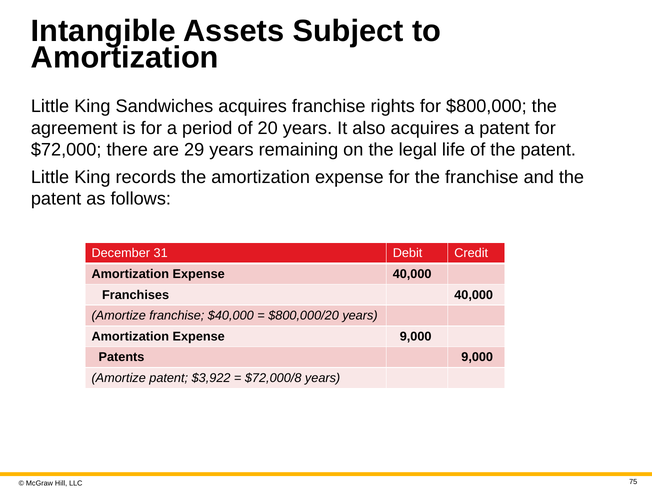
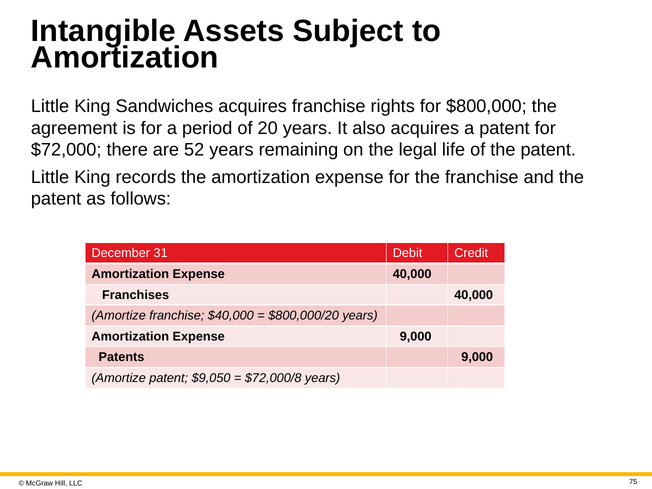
29: 29 -> 52 (194, 150)
$3,922: $3,922 -> $9,050 (211, 378)
